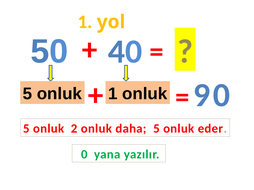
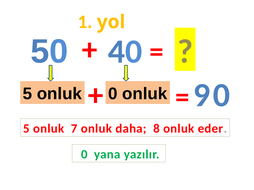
1: 1 -> 0 (113, 94)
2: 2 -> 7 (74, 129)
daha 5: 5 -> 8 (156, 129)
